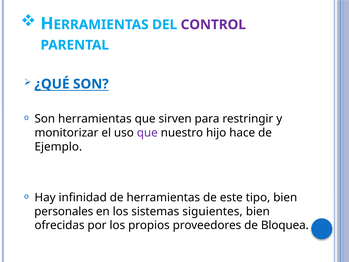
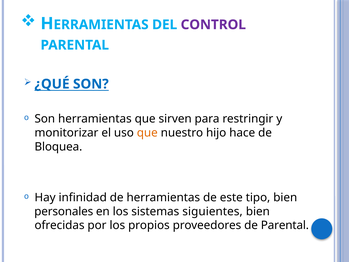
que colour: purple -> orange (147, 133)
Ejemplo: Ejemplo -> Bloquea (58, 147)
de Bloquea: Bloquea -> Parental (285, 225)
